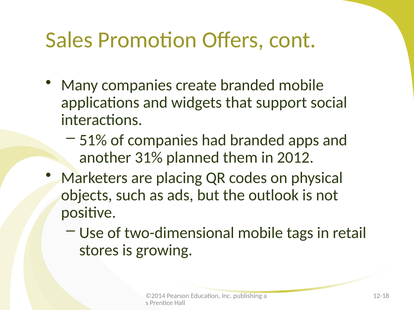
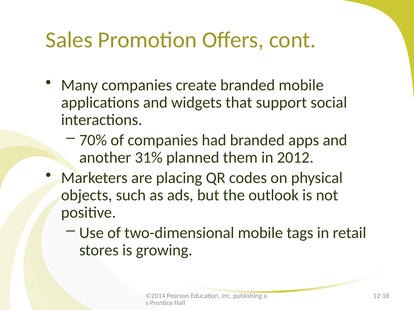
51%: 51% -> 70% (93, 140)
